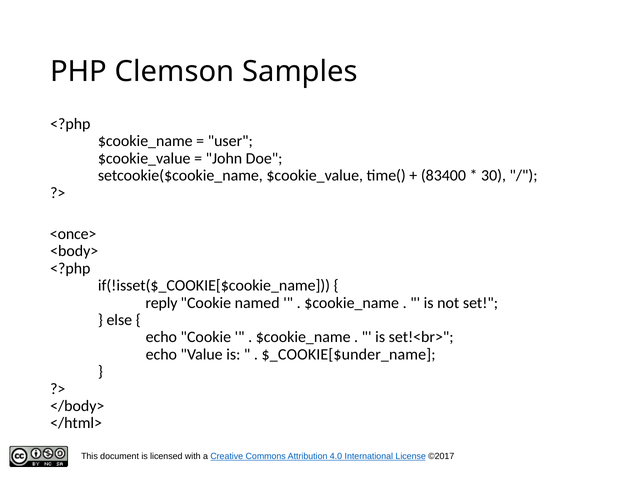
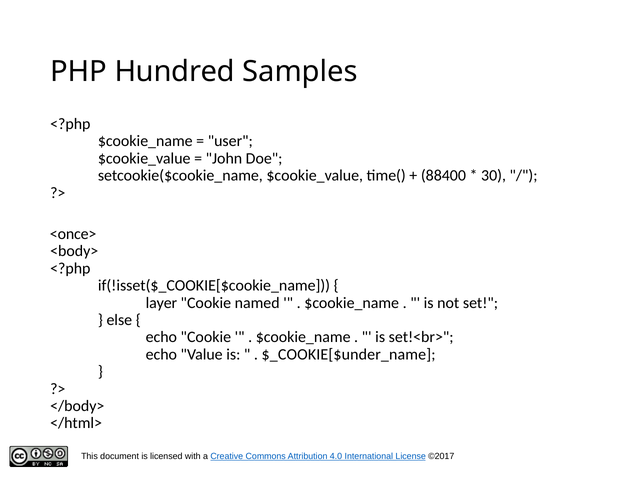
Clemson: Clemson -> Hundred (175, 71)
83400: 83400 -> 88400 (443, 176)
reply: reply -> layer (161, 303)
